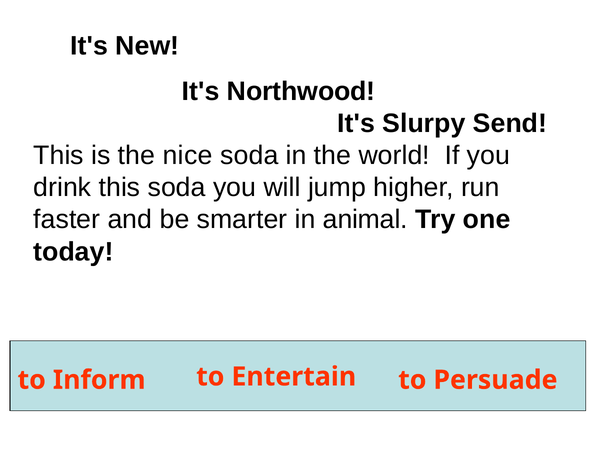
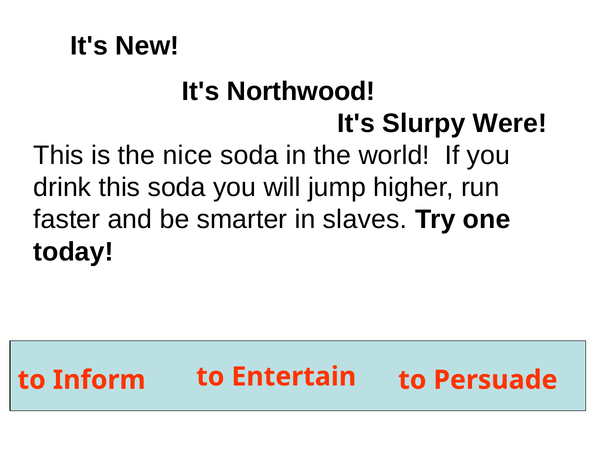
Send: Send -> Were (510, 123)
animal: animal -> slaves (365, 220)
